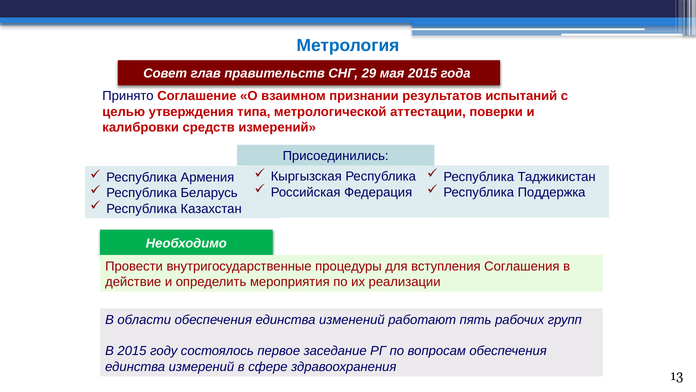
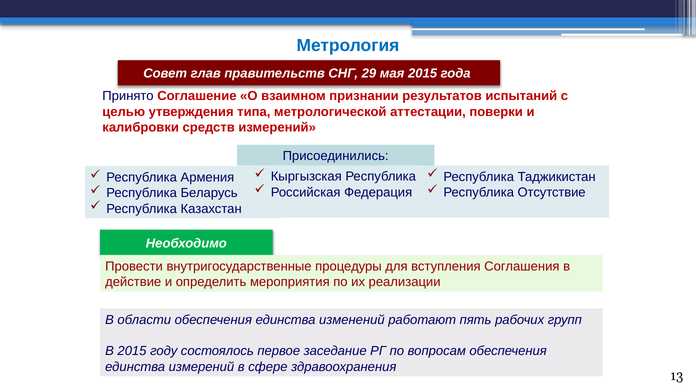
Поддержка: Поддержка -> Отсутствие (552, 192)
